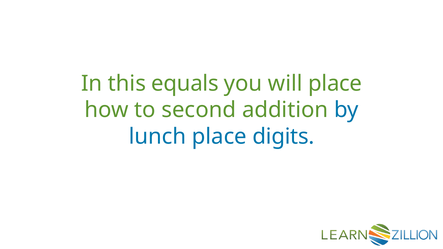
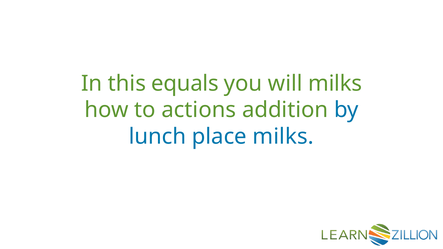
will place: place -> milks (335, 83)
second: second -> actions (199, 110)
place digits: digits -> milks (283, 137)
